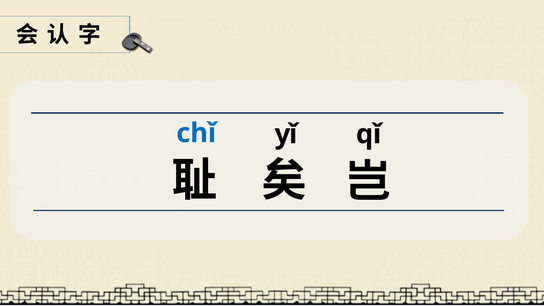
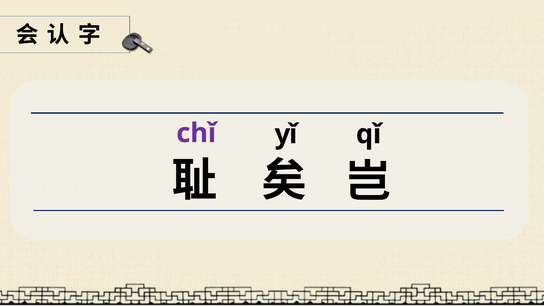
chǐ colour: blue -> purple (196, 133)
